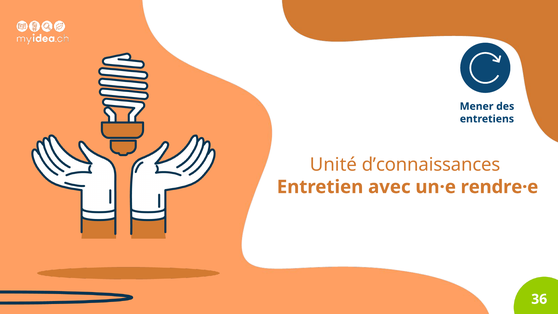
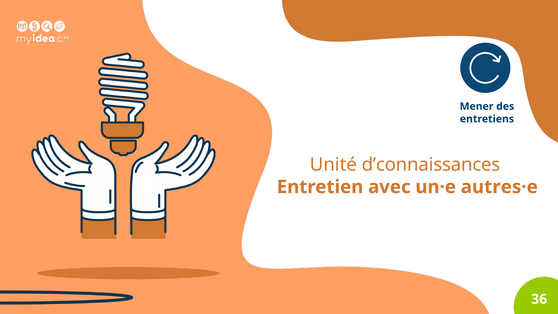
rendre·e: rendre·e -> autres·e (499, 187)
